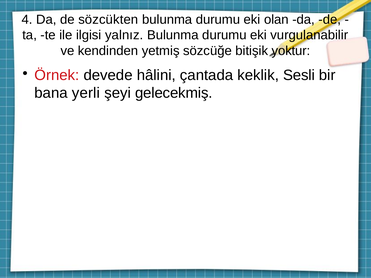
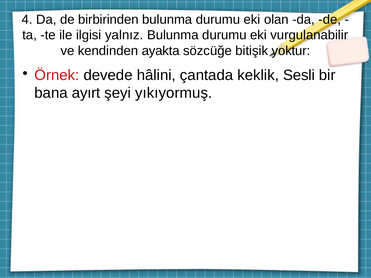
sözcükten: sözcükten -> birbirinden (108, 19)
yetmiş: yetmiş -> ayakta (161, 51)
yerli: yerli -> ayırt (86, 93)
gelecekmiş: gelecekmiş -> yıkıyormuş (174, 93)
